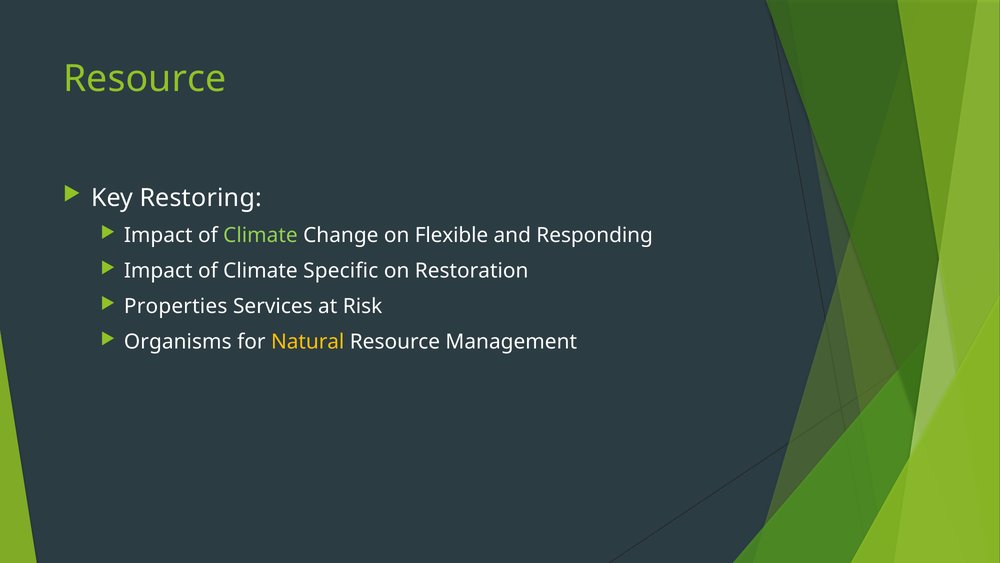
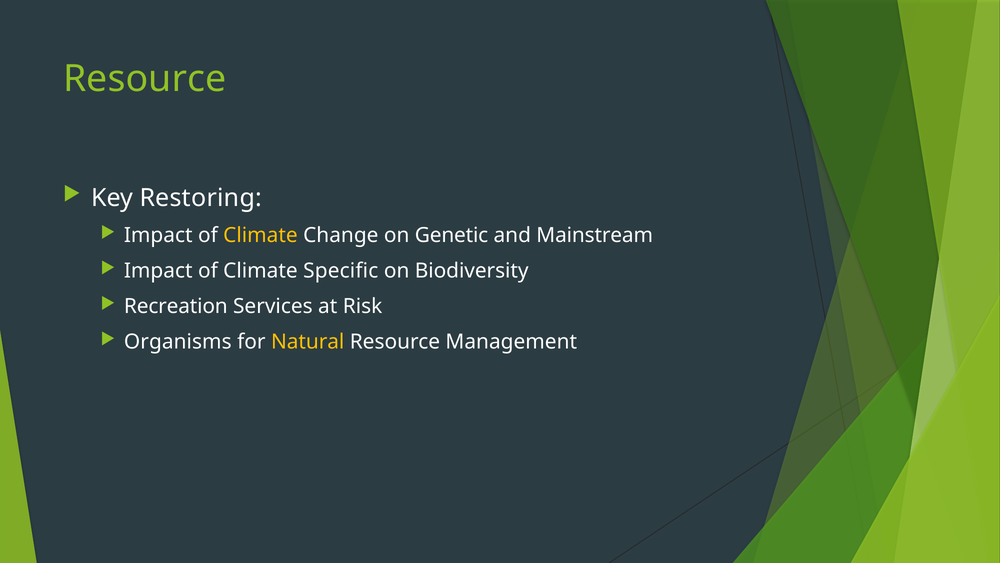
Climate colour: light green -> yellow (260, 235)
Flexible: Flexible -> Genetic (452, 235)
Responding: Responding -> Mainstream (595, 235)
Restoration: Restoration -> Biodiversity (472, 271)
Properties: Properties -> Recreation (176, 306)
